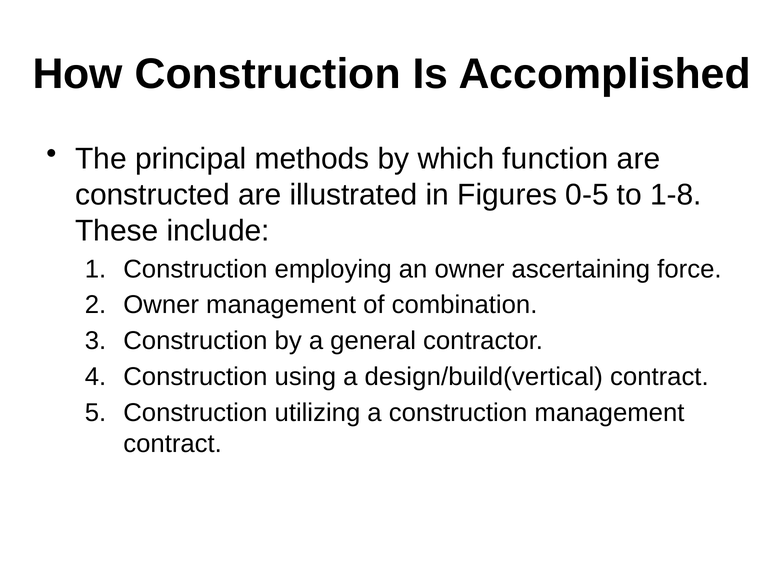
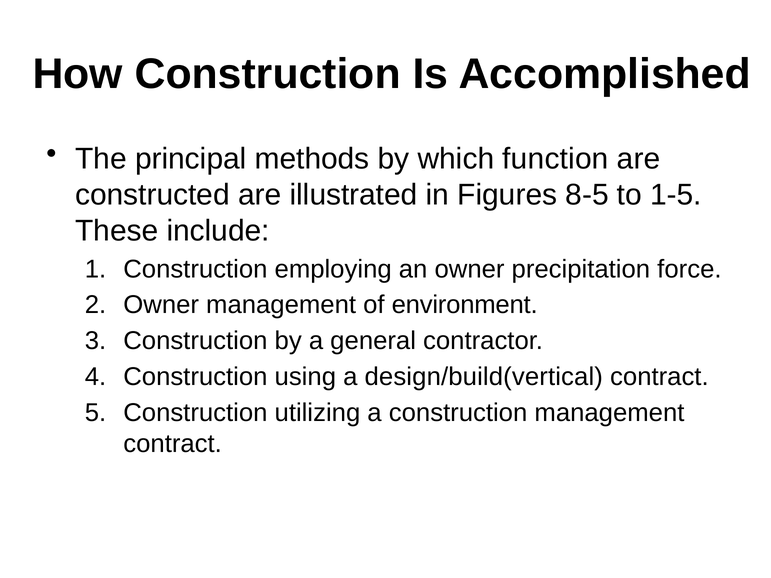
0-5: 0-5 -> 8-5 (587, 195)
1-8: 1-8 -> 1-5 (676, 195)
ascertaining: ascertaining -> precipitation (581, 269)
combination: combination -> environment (465, 305)
